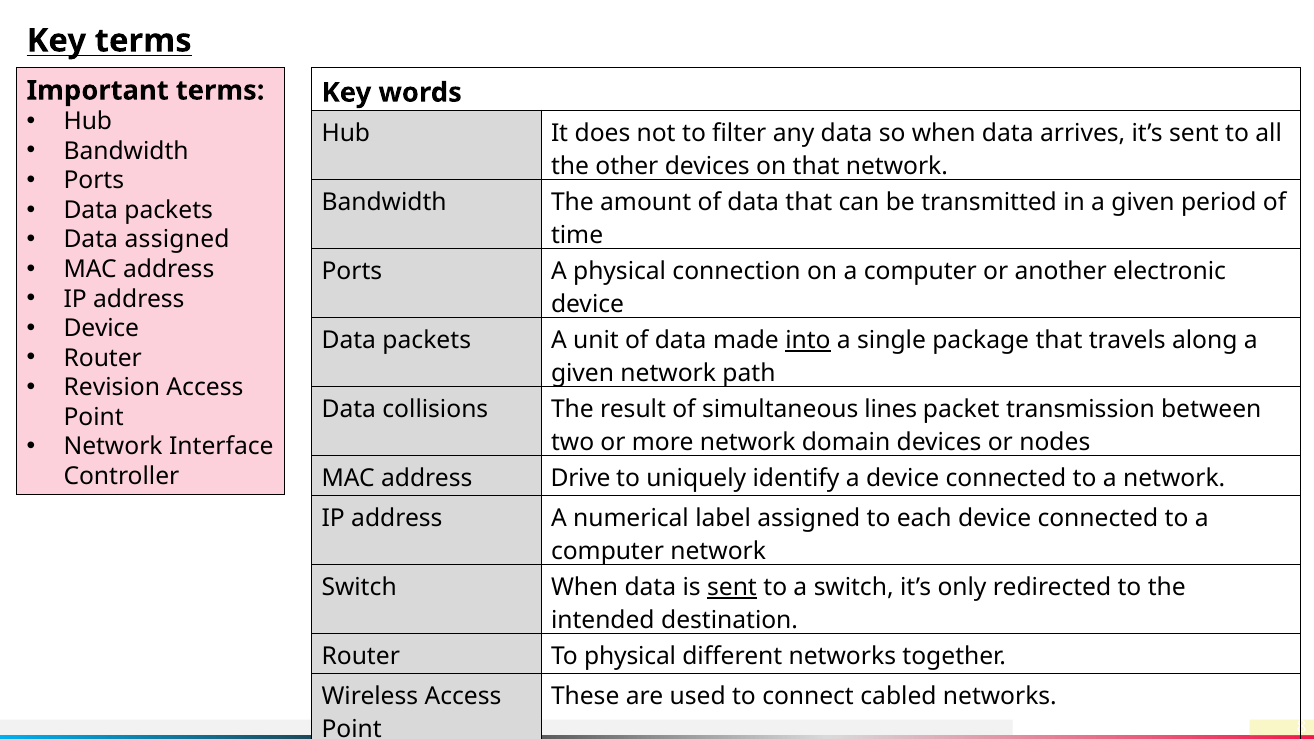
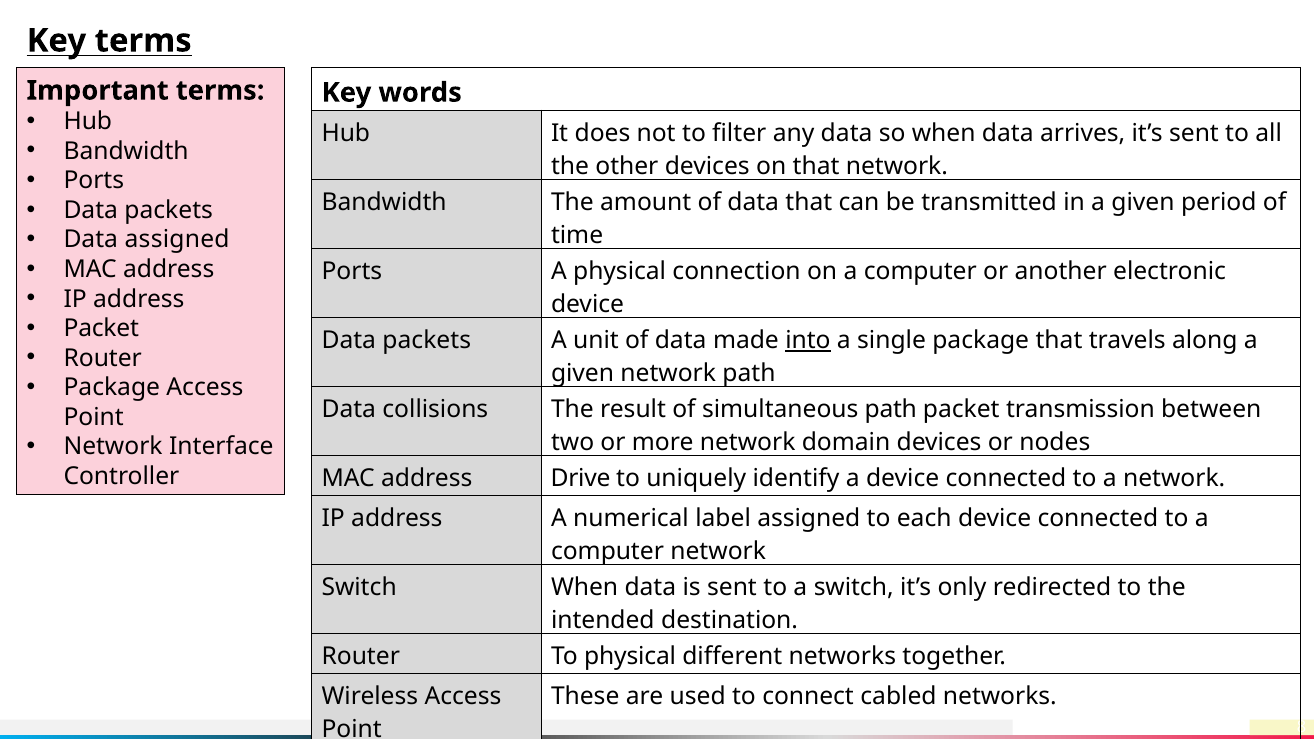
Device: Device -> Packet (101, 329)
Revision: Revision -> Package (112, 388)
simultaneous lines: lines -> path (891, 409)
sent underline: present -> none (732, 587)
